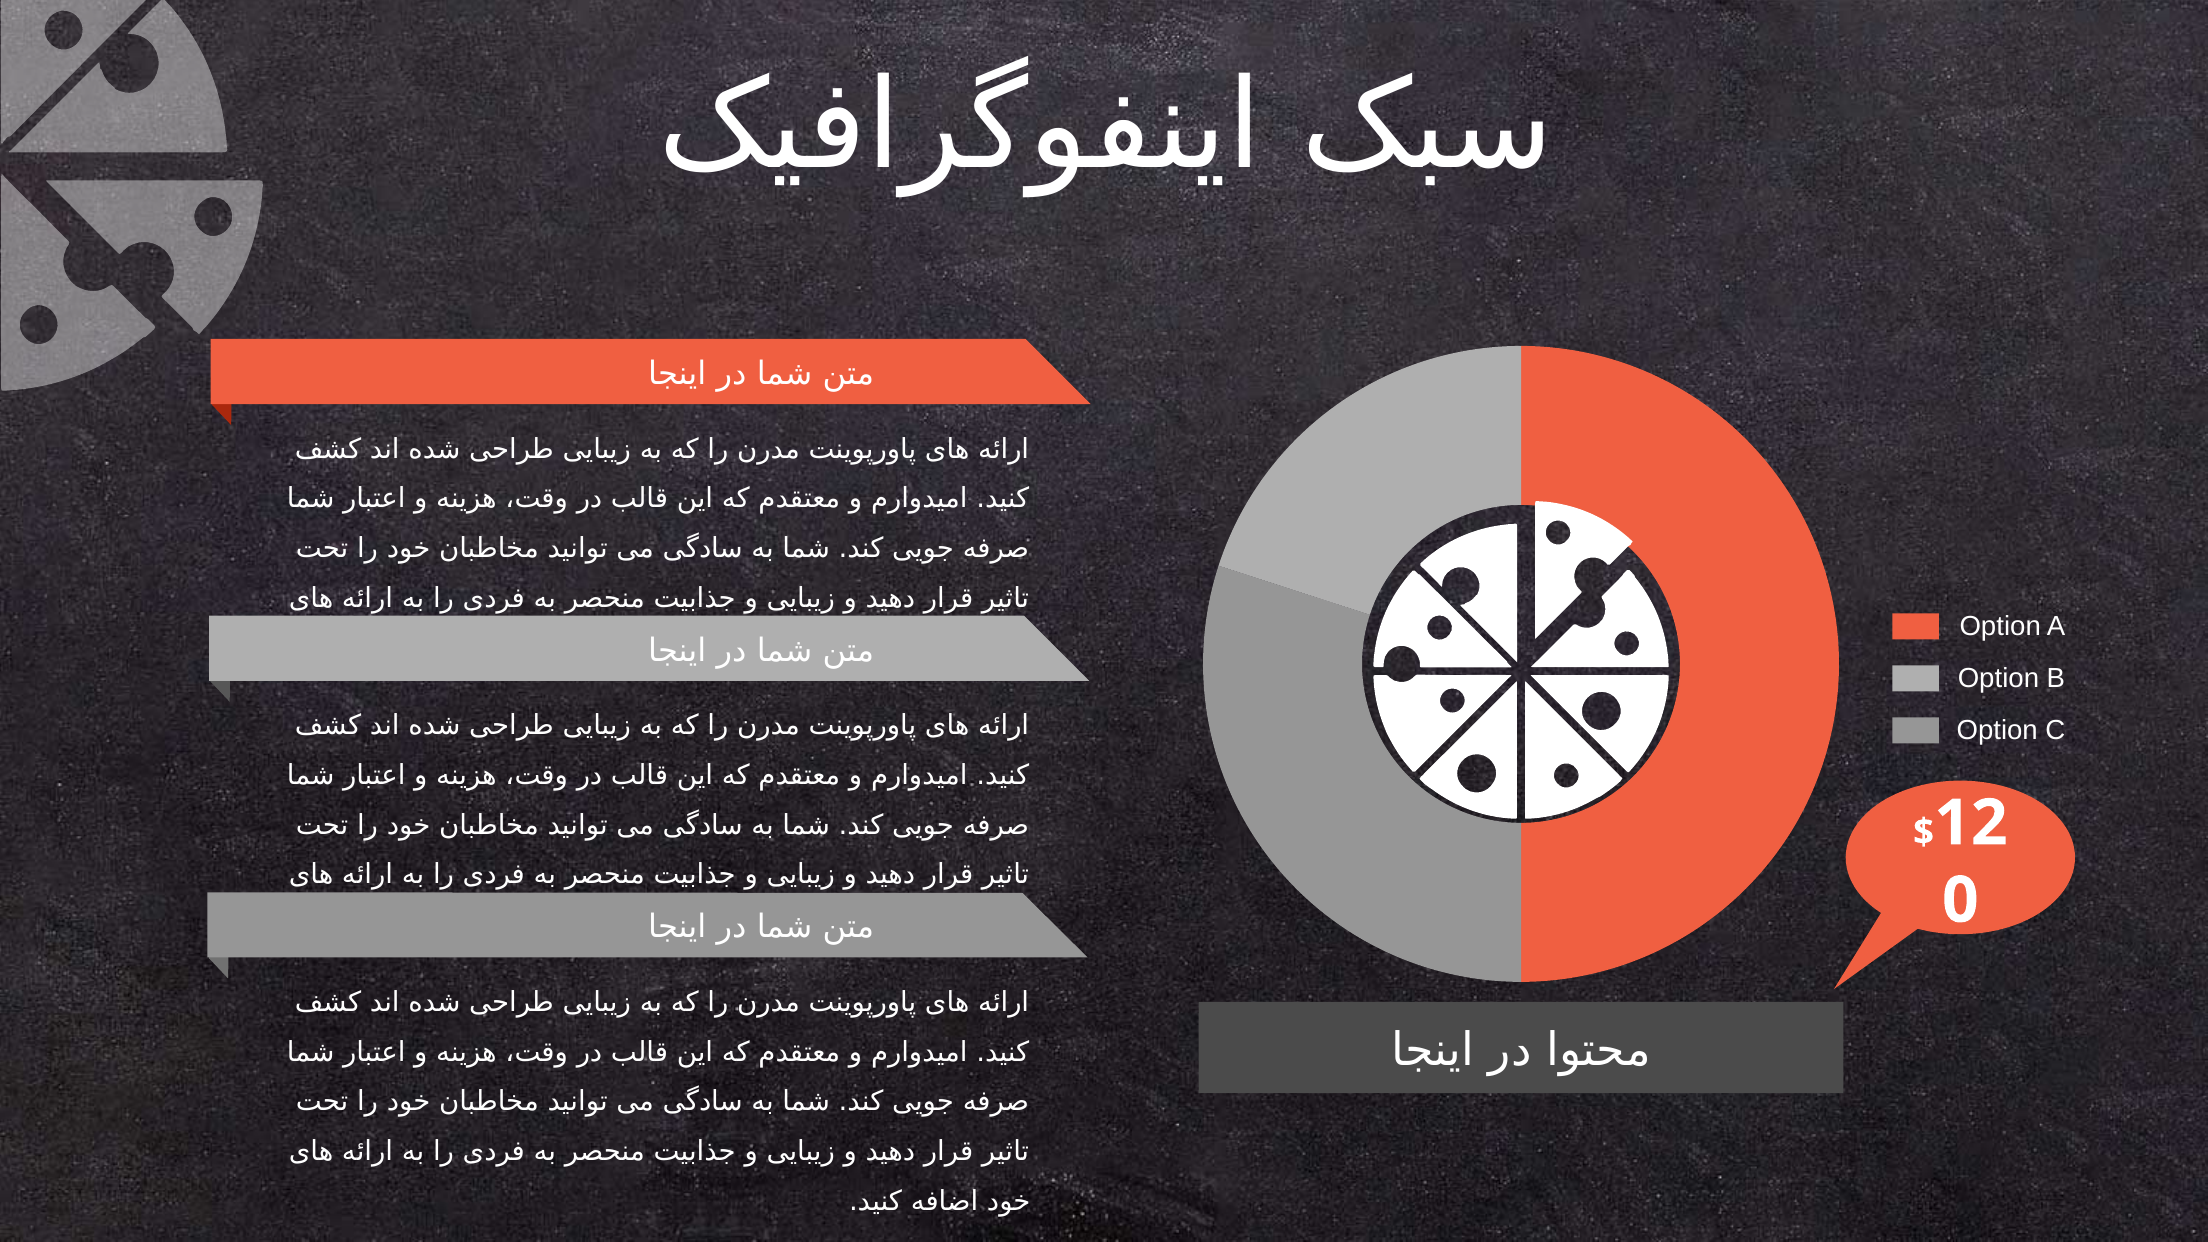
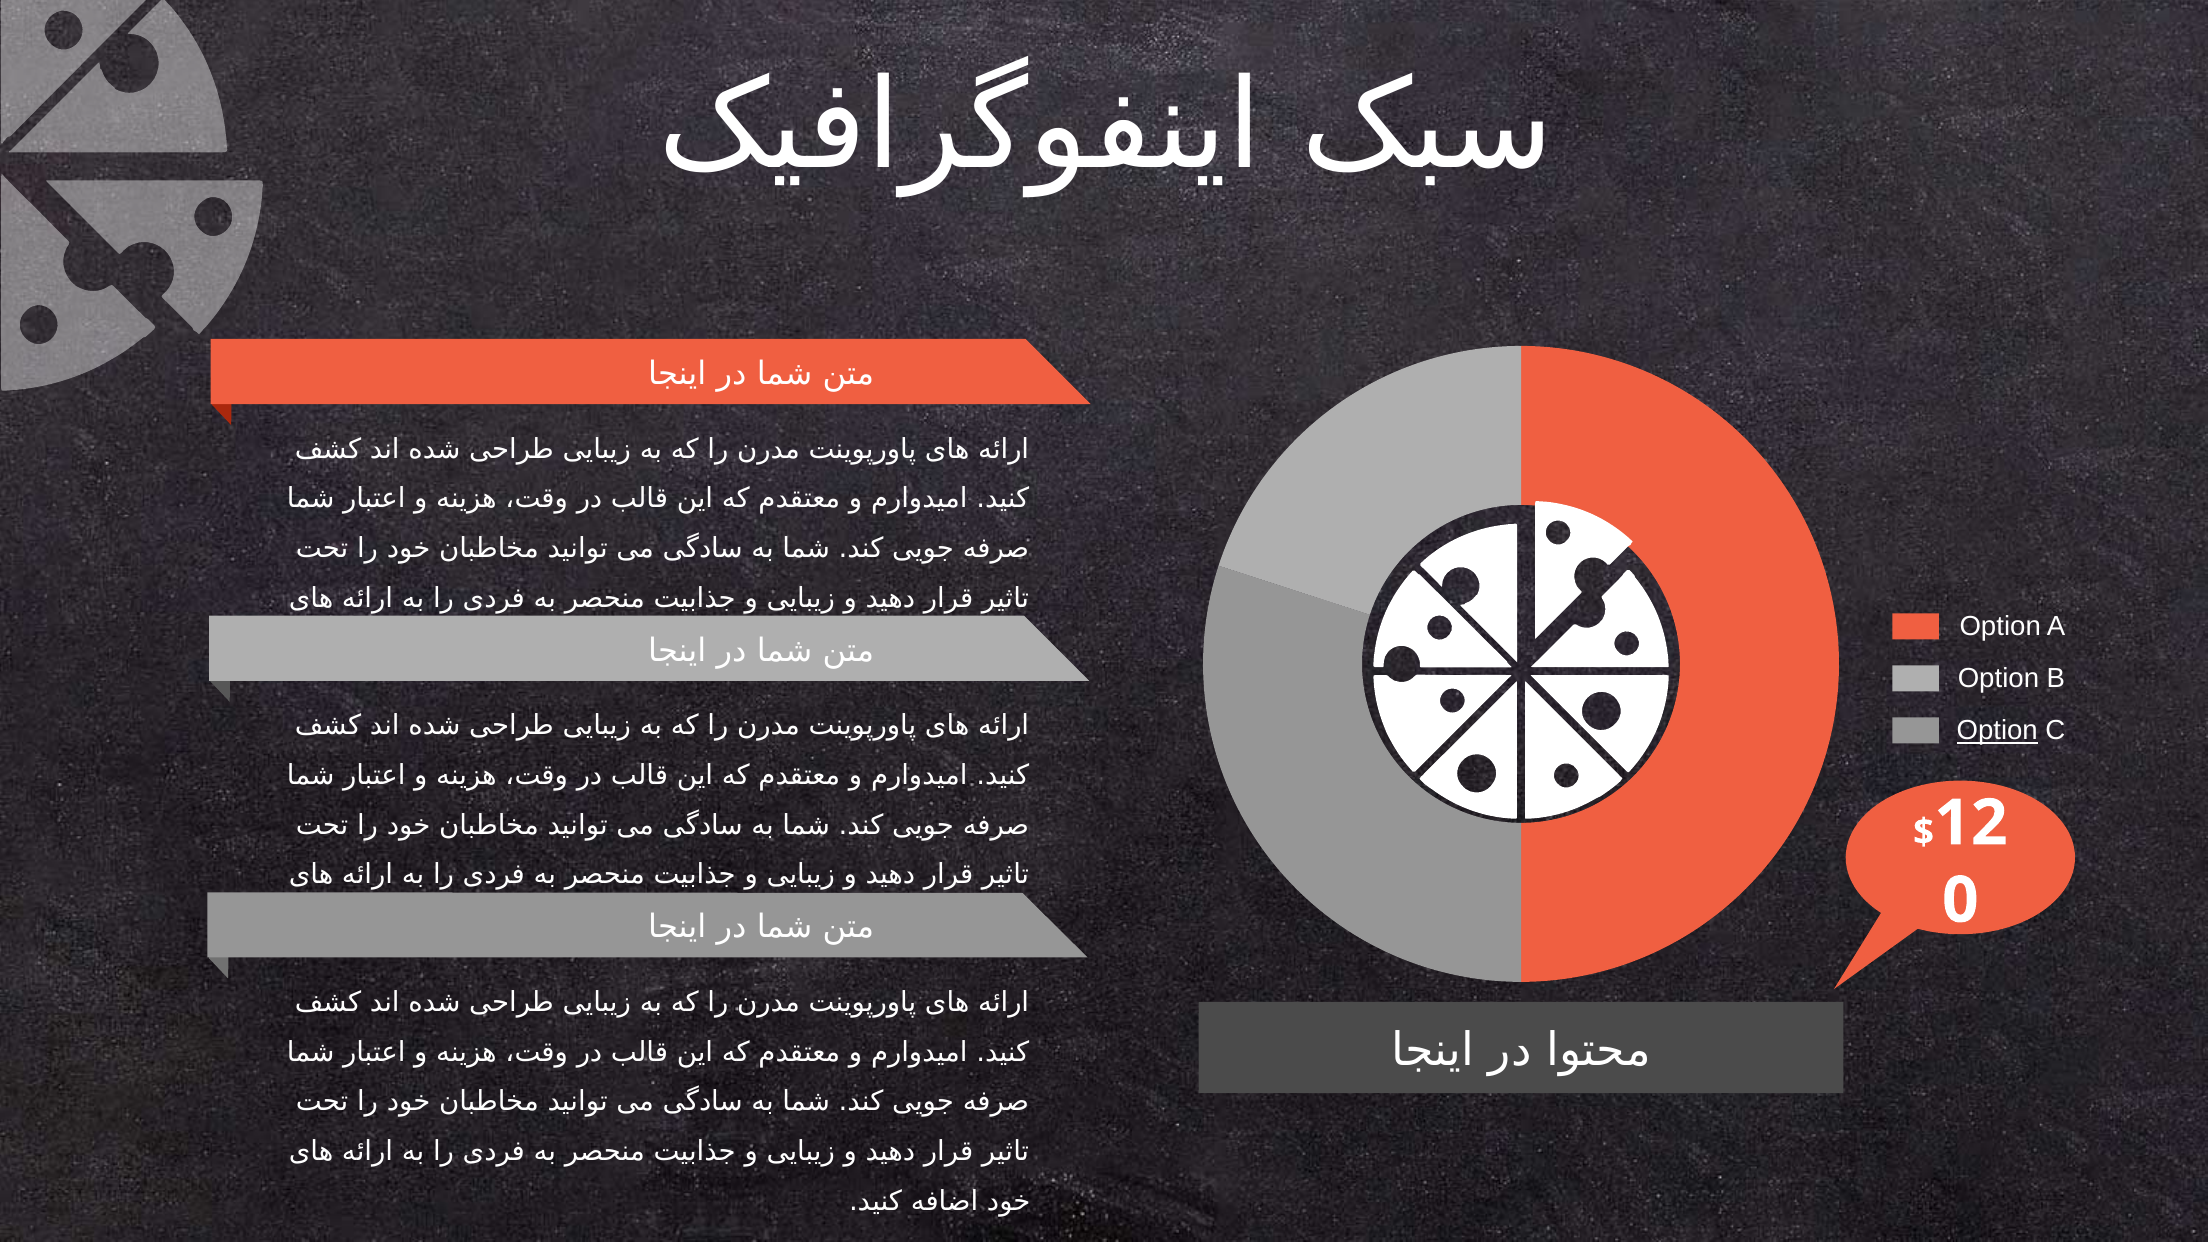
Option underline: none -> present (1997, 731)
